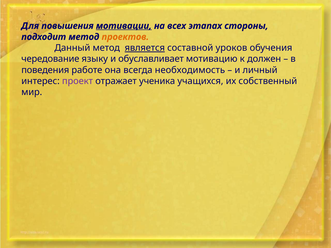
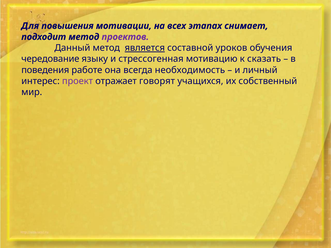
мотивации underline: present -> none (124, 26)
стороны: стороны -> снимает (246, 26)
проектов colour: orange -> purple (125, 37)
обуславливает: обуславливает -> стрессогенная (151, 59)
должен: должен -> сказать (264, 59)
ученика: ученика -> говорят (157, 81)
